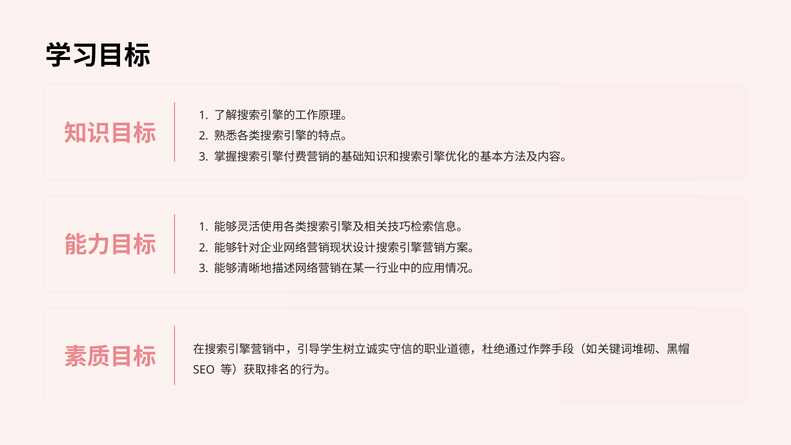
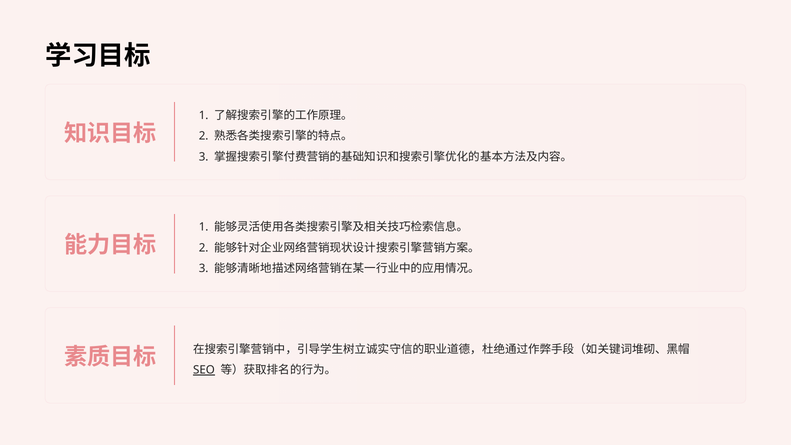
SEO underline: none -> present (204, 370)
